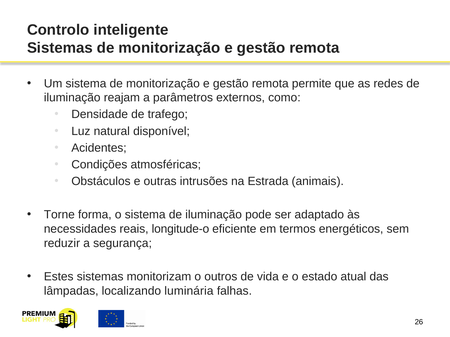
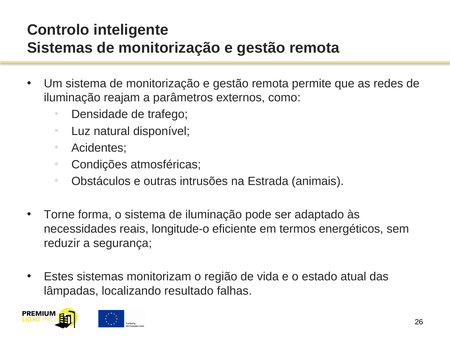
outros: outros -> região (221, 277)
luminária: luminária -> resultado (189, 291)
